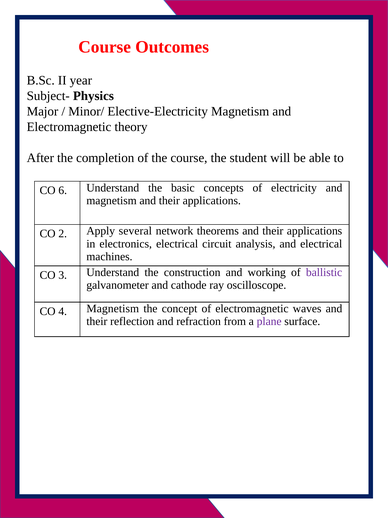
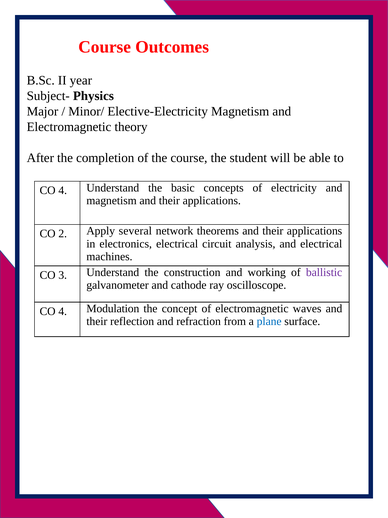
6: 6 -> 4 (63, 190)
4 Magnetism: Magnetism -> Modulation (113, 308)
plane colour: purple -> blue (269, 321)
